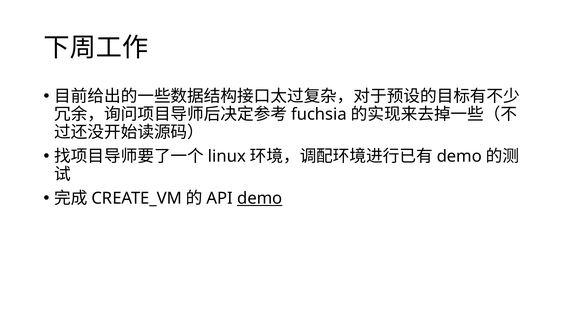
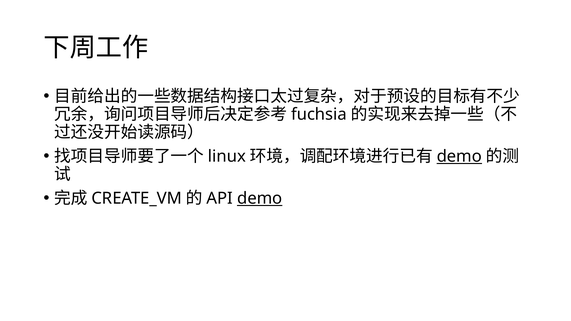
demo underline: none -> present (459, 156)
